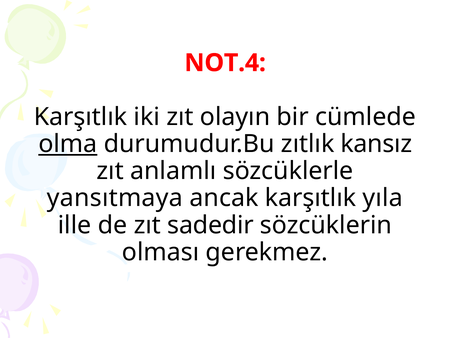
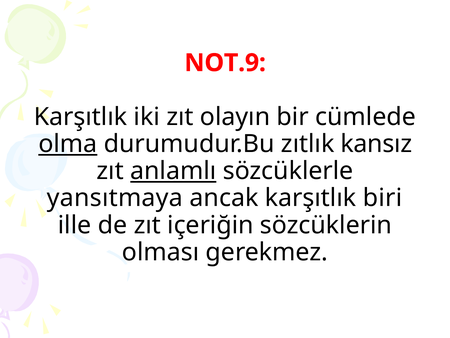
NOT.4: NOT.4 -> NOT.9 (225, 63)
anlamlı underline: none -> present (173, 171)
yıla: yıla -> biri (383, 198)
sadedir: sadedir -> içeriğin (210, 225)
